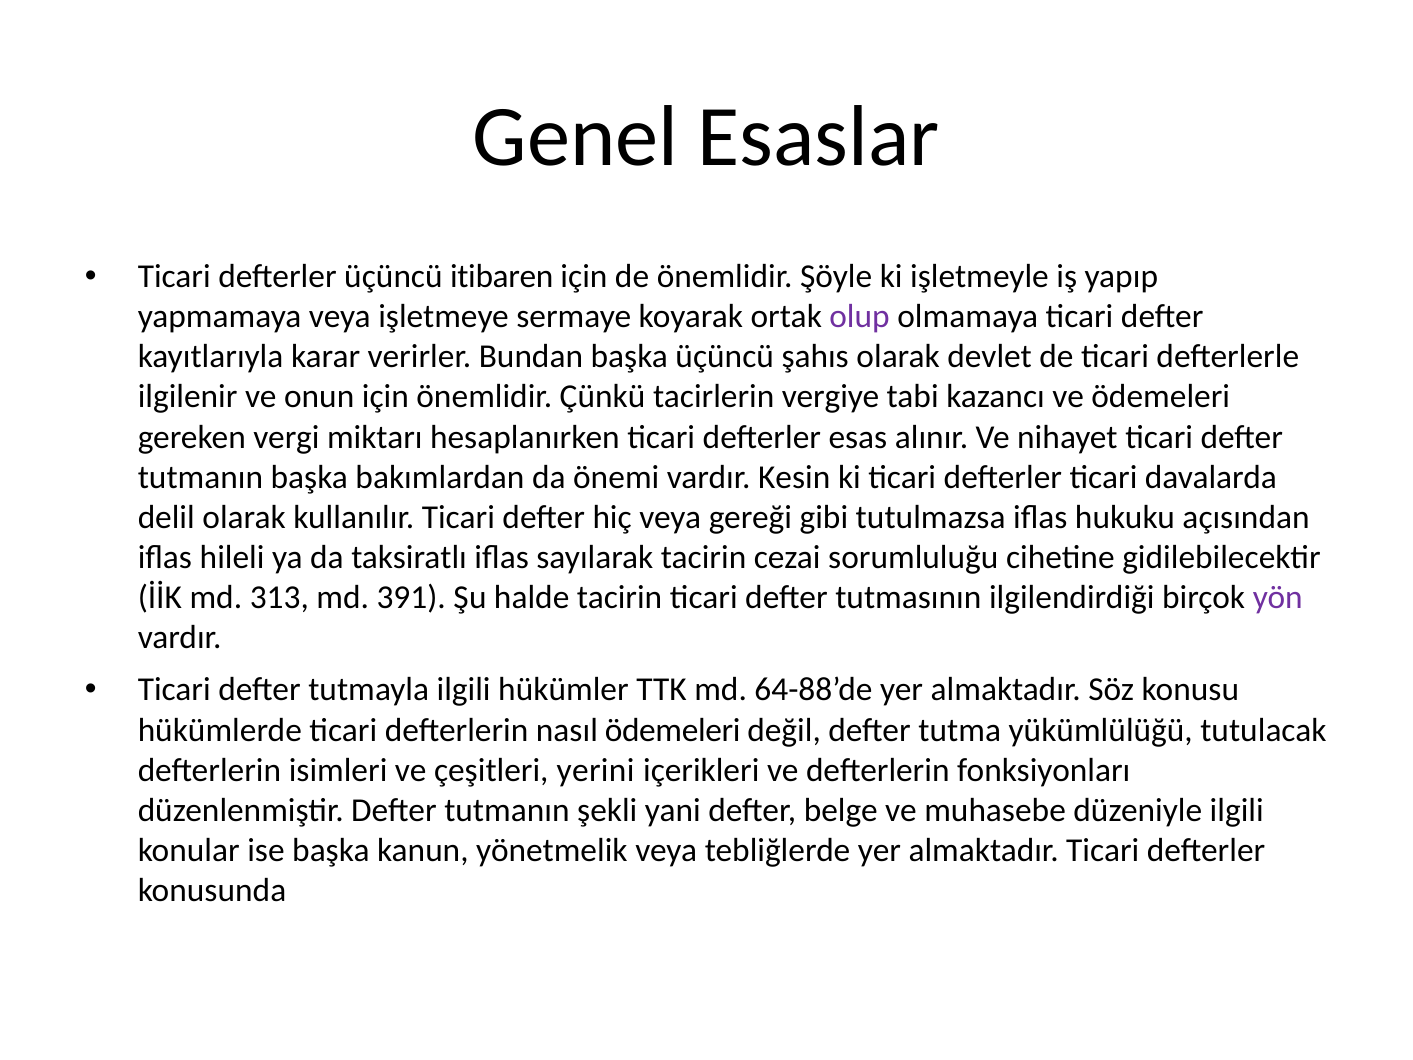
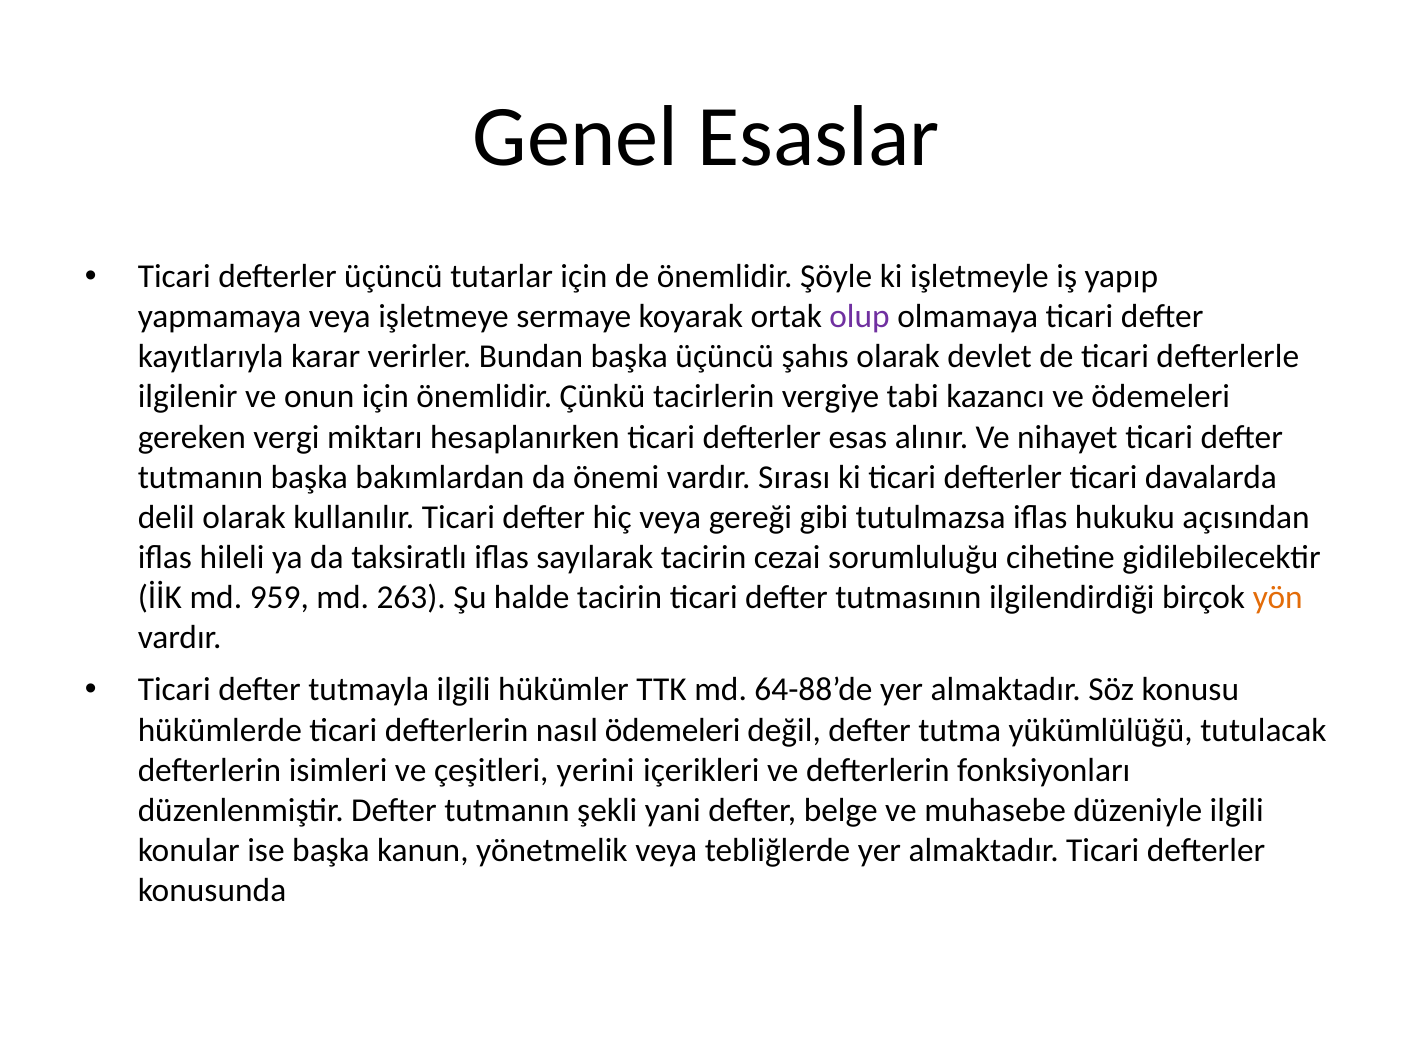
itibaren: itibaren -> tutarlar (502, 277)
Kesin: Kesin -> Sırası (794, 477)
313: 313 -> 959 (279, 597)
391: 391 -> 263 (411, 597)
yön colour: purple -> orange (1278, 597)
